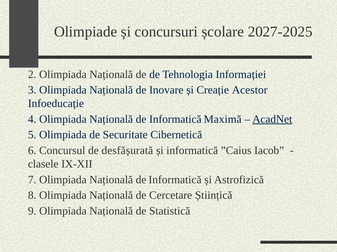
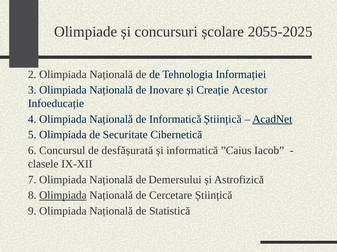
2027-2025: 2027-2025 -> 2055-2025 (280, 32)
Informatică Maximă: Maximă -> Științică (223, 119)
Informatică: Informatică -> Demersului (175, 180)
Olimpiada underline: none -> present (63, 196)
